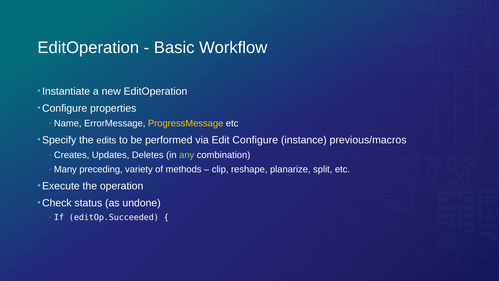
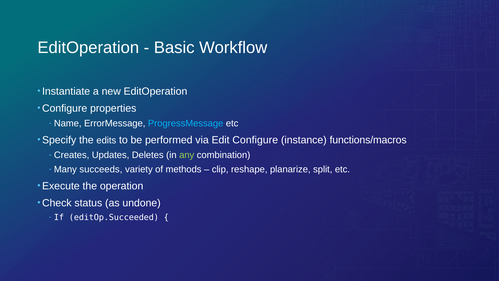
ProgressMessage colour: yellow -> light blue (186, 123)
previous/macros: previous/macros -> functions/macros (368, 140)
preceding: preceding -> succeeds (101, 169)
